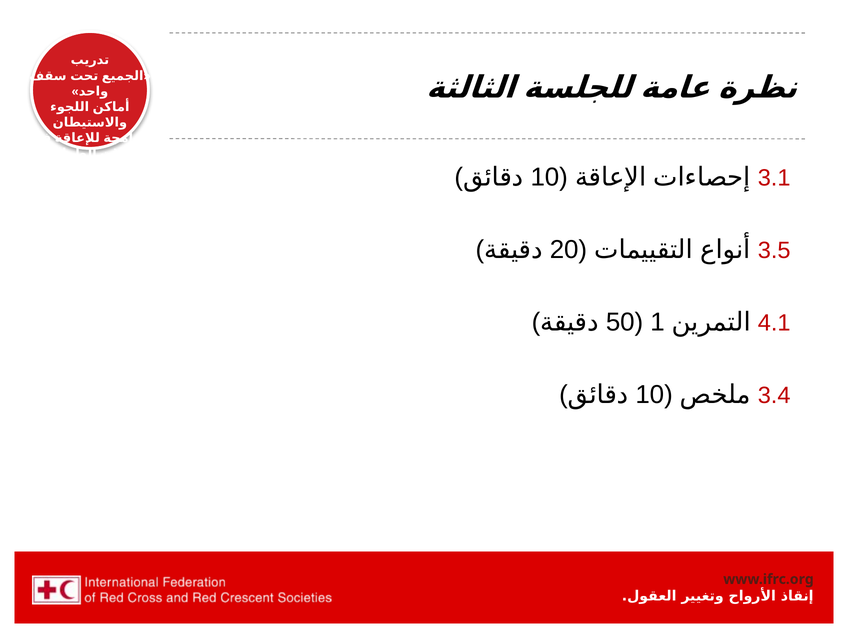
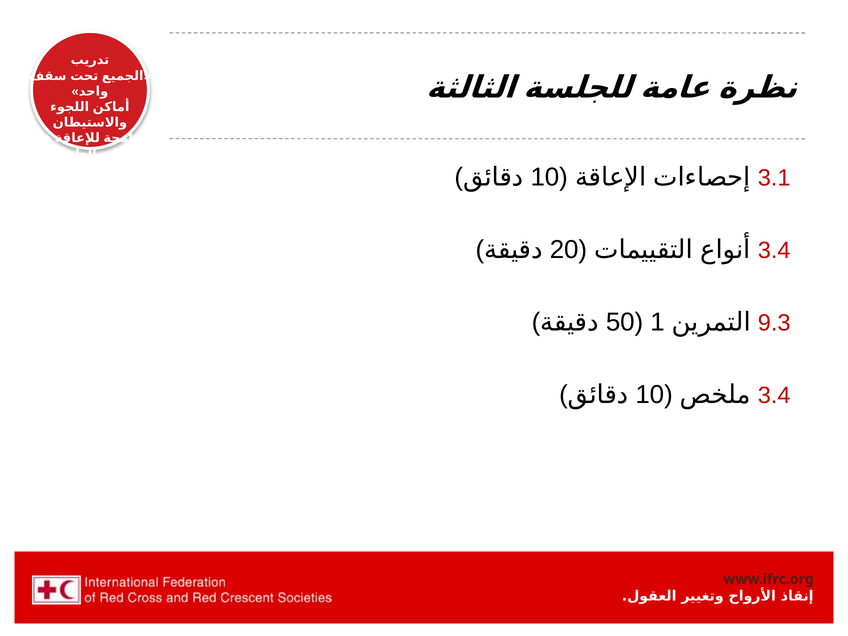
3.5: 3.5 -> 3.4 (774, 250)
4.1: 4.1 -> 9.3 (774, 323)
